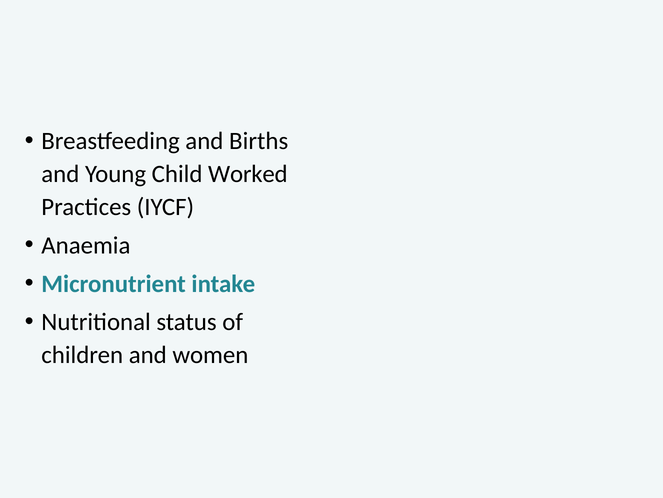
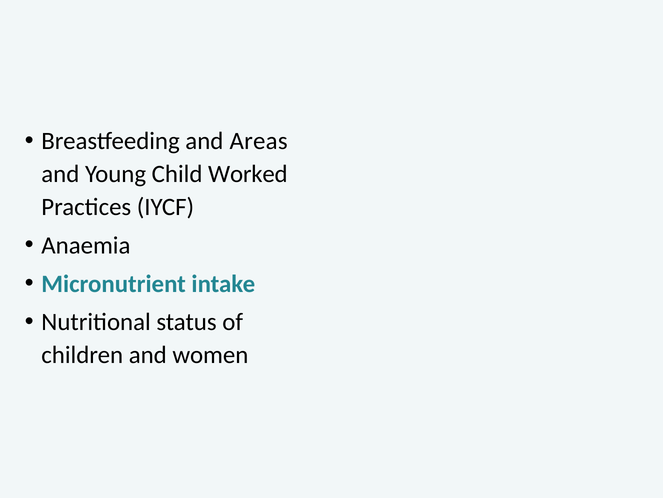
Births: Births -> Areas (259, 141)
